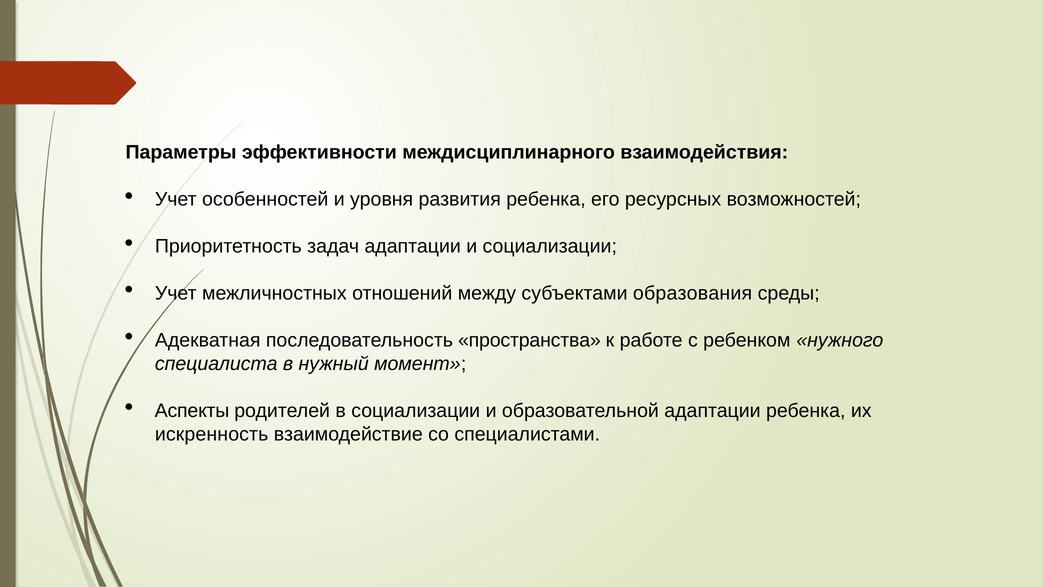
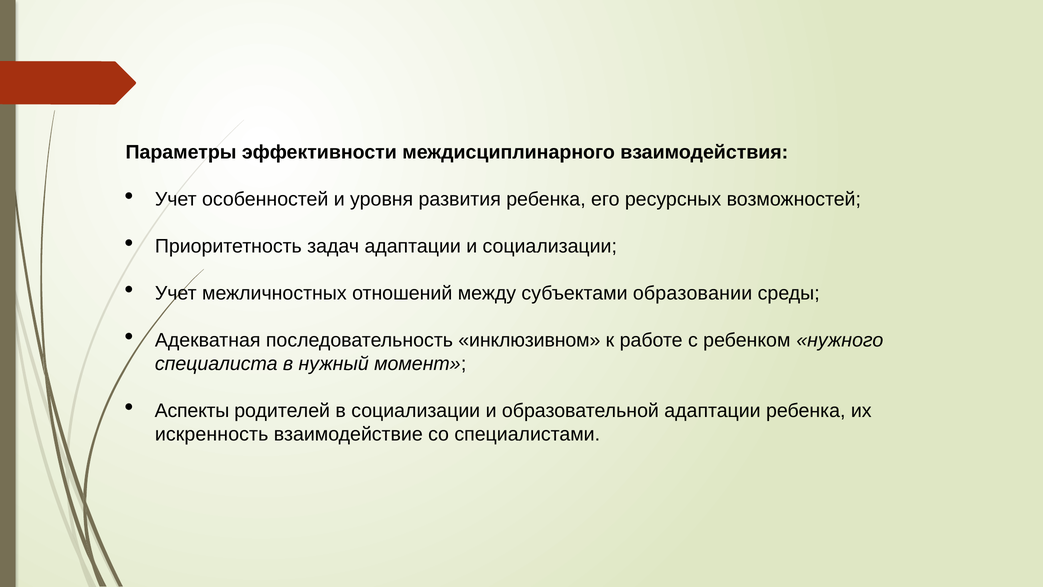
образования: образования -> образовании (693, 293)
пространства: пространства -> инклюзивном (529, 340)
